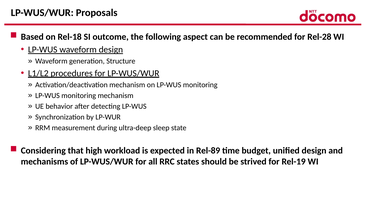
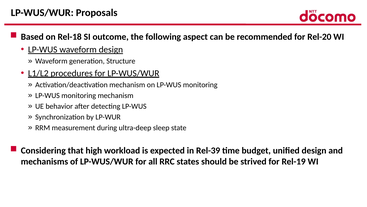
Rel-28: Rel-28 -> Rel-20 (319, 37)
Rel-89: Rel-89 -> Rel-39 (208, 150)
